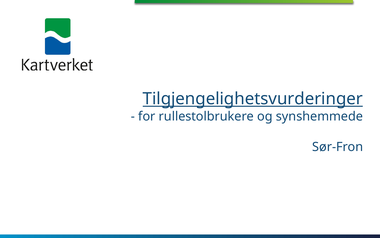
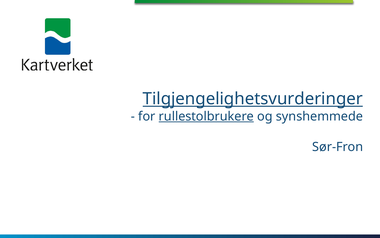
rullestolbrukere underline: none -> present (206, 116)
